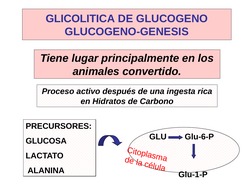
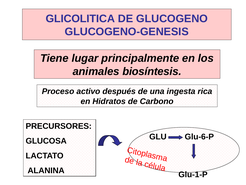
convertido: convertido -> biosíntesis (152, 71)
